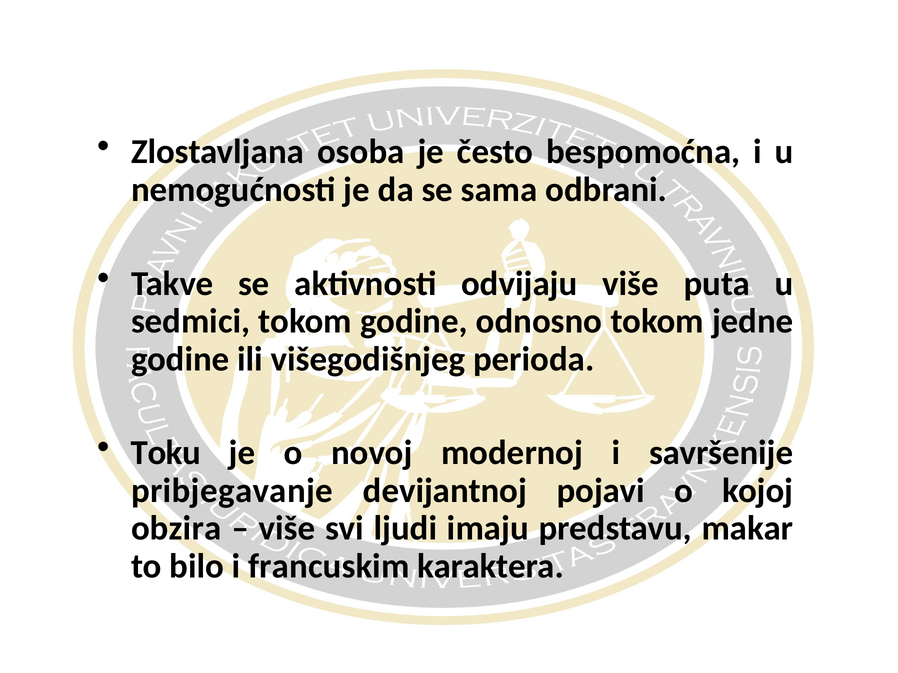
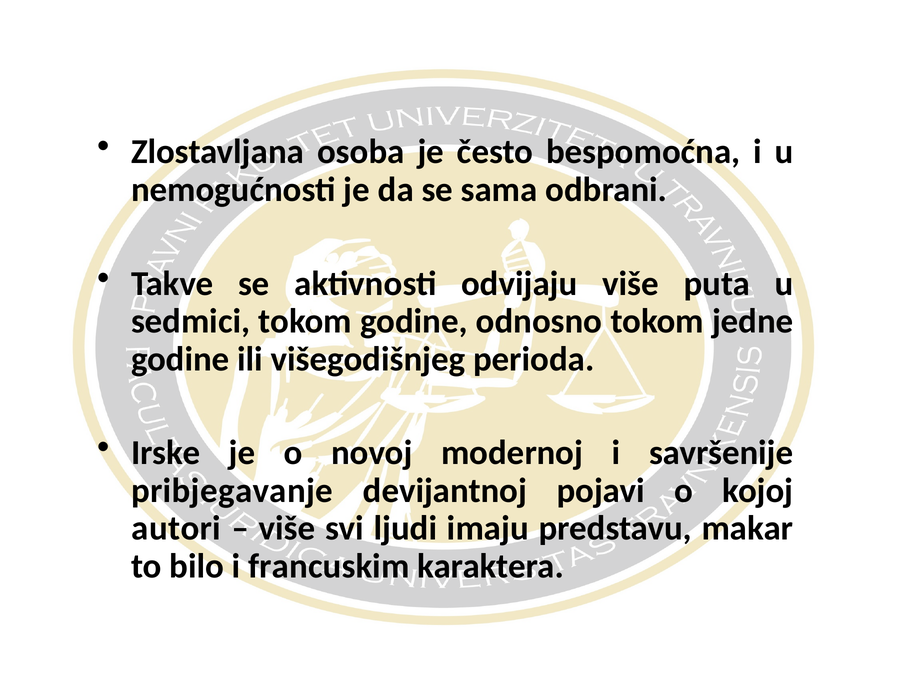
Toku: Toku -> Irske (166, 453)
obzira: obzira -> autori (176, 529)
